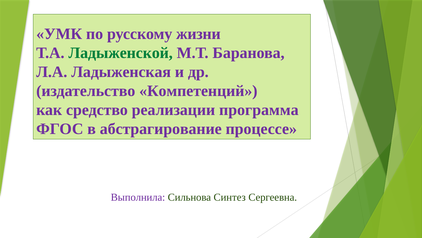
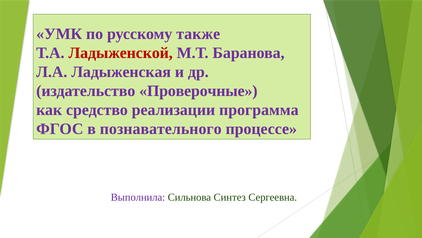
жизни: жизни -> также (198, 34)
Ладыженской colour: green -> red (121, 53)
Компетенций: Компетенций -> Проверочные (198, 91)
абстрагирование: абстрагирование -> познавательного (161, 129)
